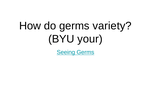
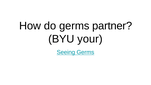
variety: variety -> partner (112, 26)
